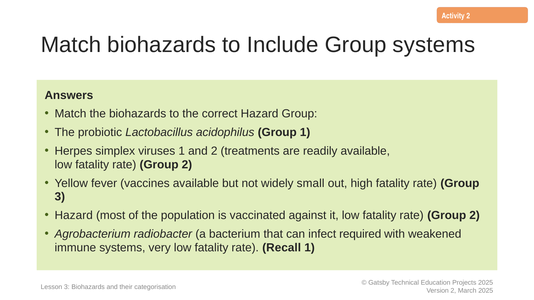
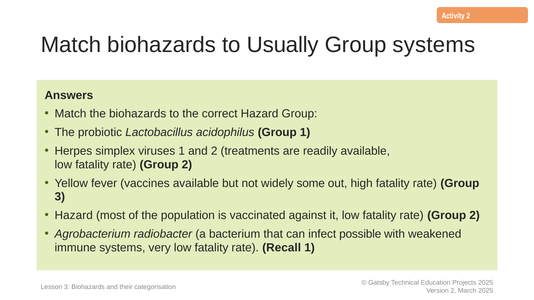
Include: Include -> Usually (283, 45)
small: small -> some (311, 183)
required: required -> possible (360, 234)
